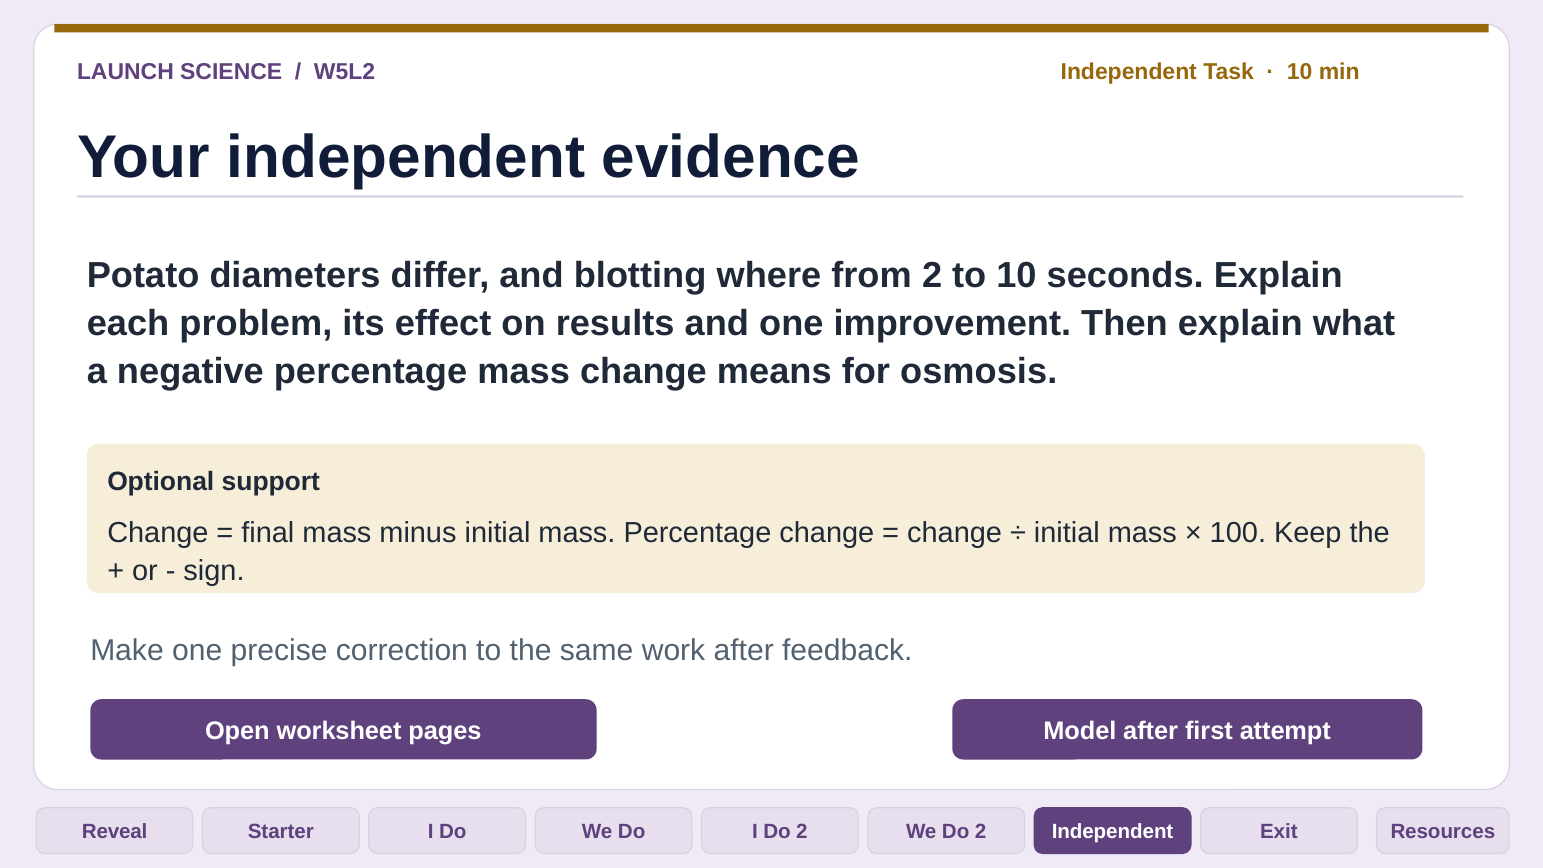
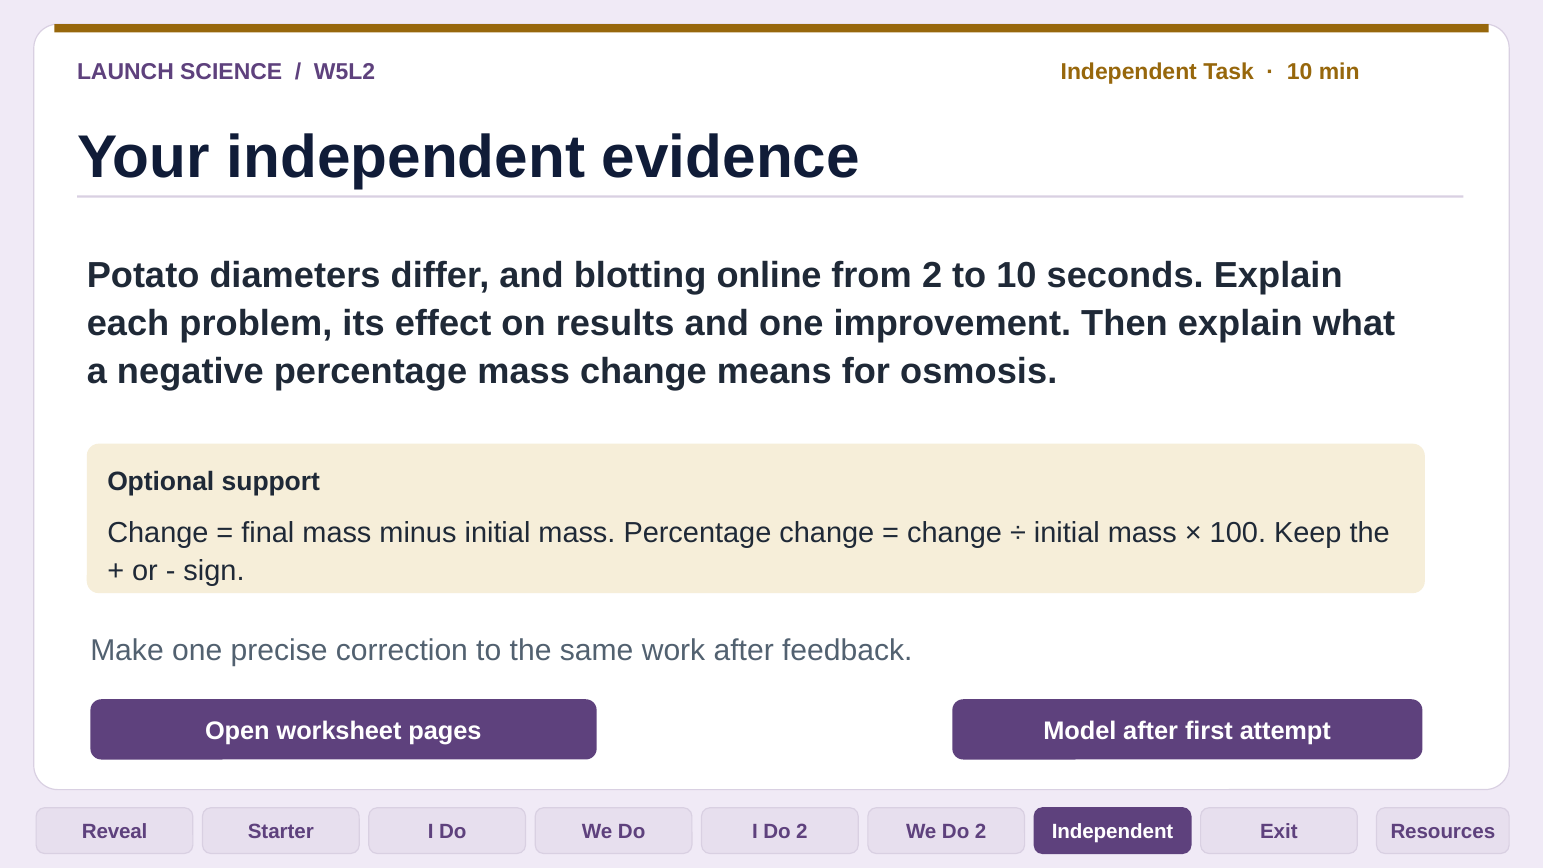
where: where -> online (769, 276)
